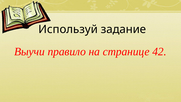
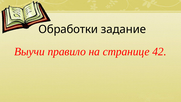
Используй: Используй -> Обработки (68, 29)
